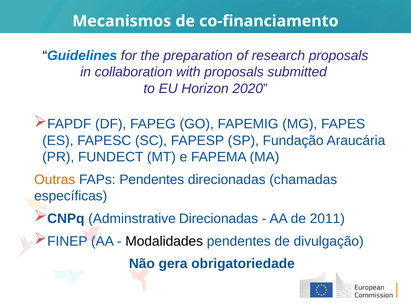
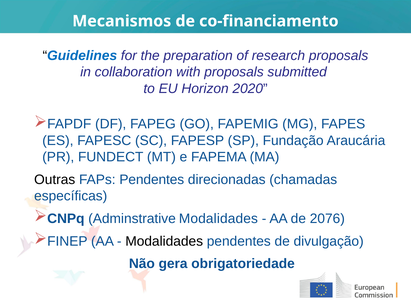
Outras colour: orange -> black (55, 180)
Adminstrative Direcionadas: Direcionadas -> Modalidades (218, 219)
2011: 2011 -> 2076 (327, 219)
